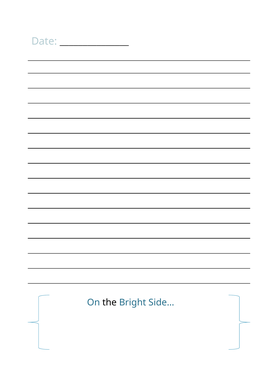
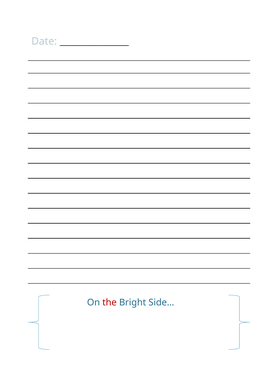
the colour: black -> red (110, 303)
